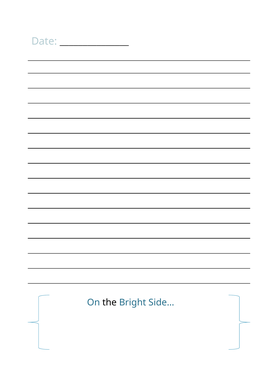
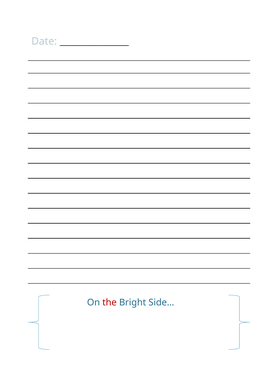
the colour: black -> red (110, 303)
